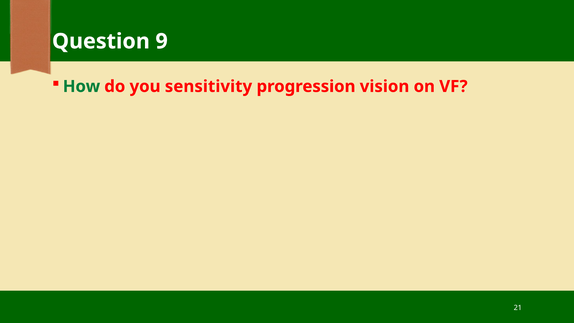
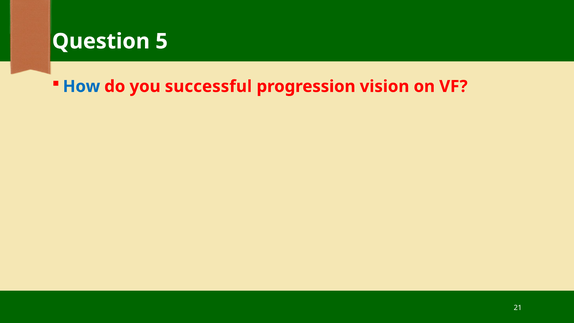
9: 9 -> 5 (162, 41)
How colour: green -> blue (81, 86)
sensitivity: sensitivity -> successful (208, 86)
